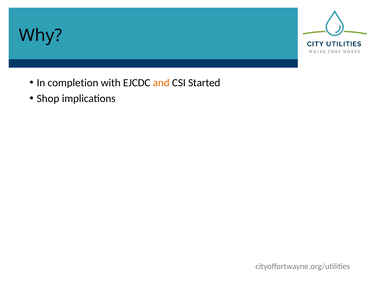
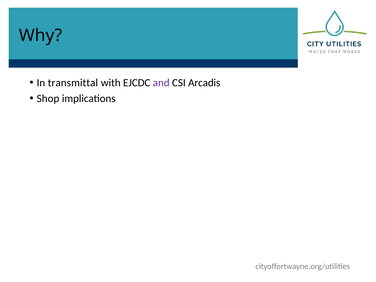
completion: completion -> transmittal (73, 83)
and colour: orange -> purple (161, 83)
Started: Started -> Arcadis (204, 83)
